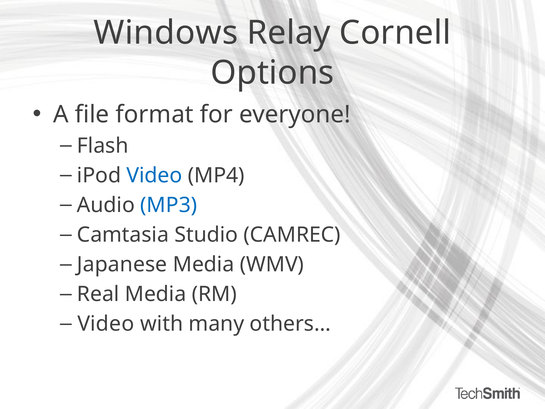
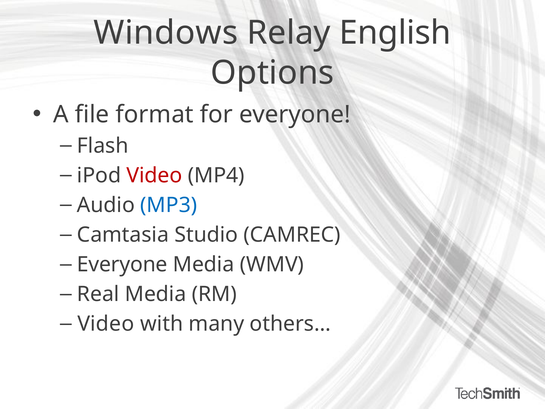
Cornell: Cornell -> English (395, 33)
Video colour: blue -> red (154, 175)
Japanese: Japanese -> Everyone (122, 264)
